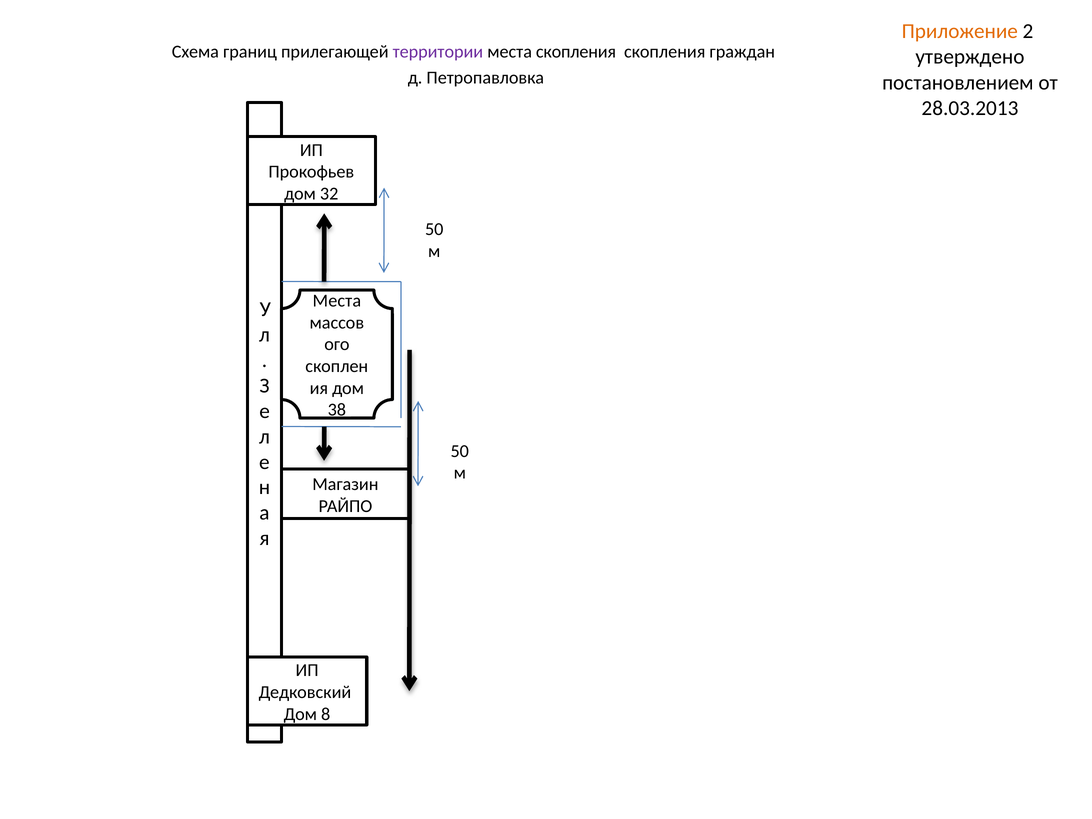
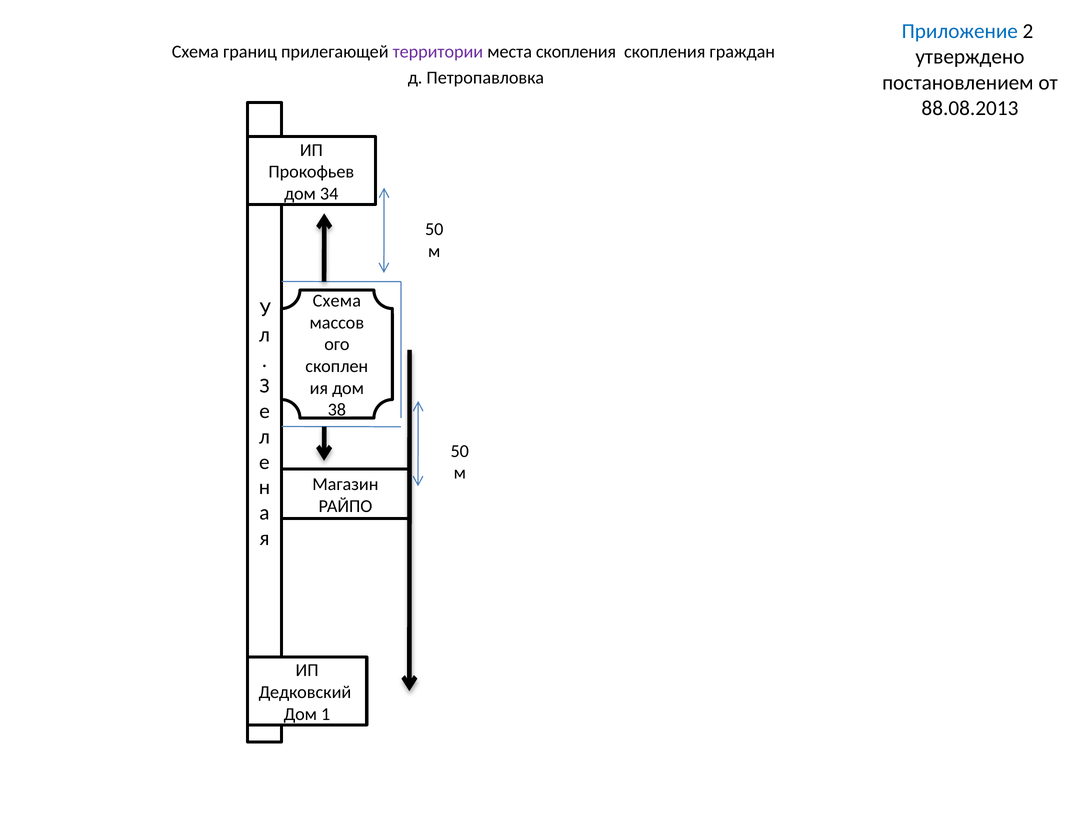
Приложение colour: orange -> blue (960, 31)
28.03.2013: 28.03.2013 -> 88.08.2013 (970, 108)
32: 32 -> 34 (329, 194)
Места: Места -> Схема (337, 301)
8: 8 -> 1 (326, 714)
